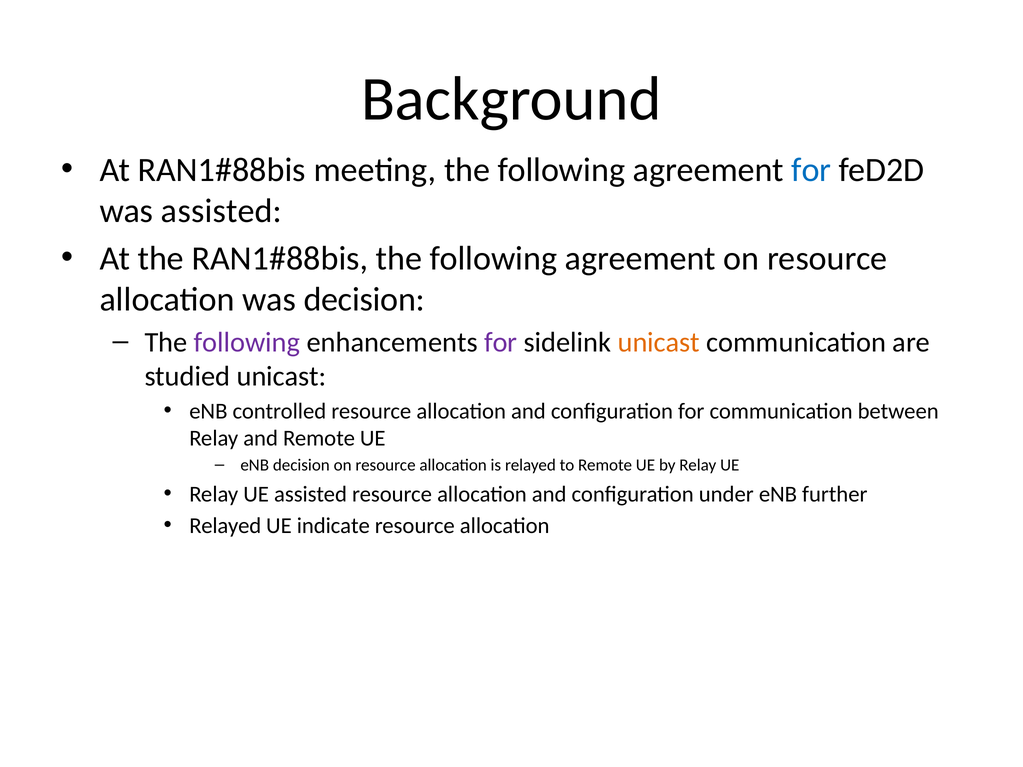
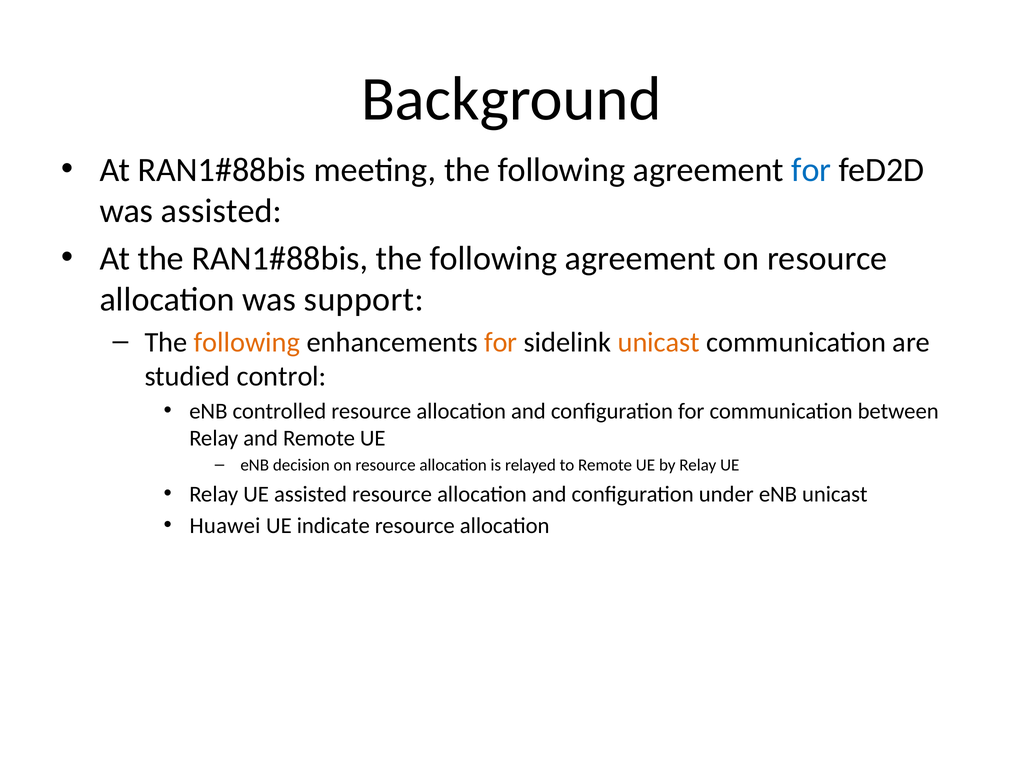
was decision: decision -> support (364, 299)
following colour: purple -> orange (247, 342)
for colour: purple -> orange (501, 342)
studied unicast: unicast -> control (282, 376)
eNB further: further -> unicast (835, 494)
Relayed: Relayed -> Huawei (225, 526)
